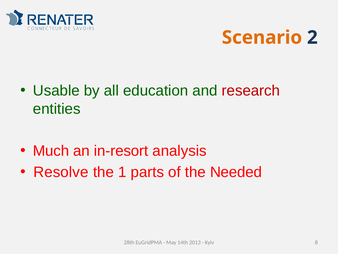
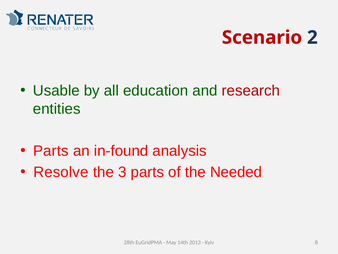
Scenario colour: orange -> red (262, 37)
Much: Much -> Parts (51, 151)
in-resort: in-resort -> in-found (121, 151)
1: 1 -> 3 (122, 172)
